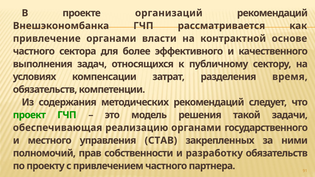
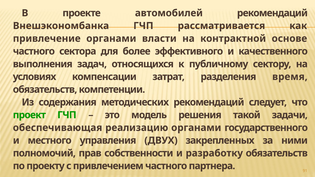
организаций: организаций -> автомобилей (169, 13)
СТАВ: СТАВ -> ДВУХ (161, 141)
